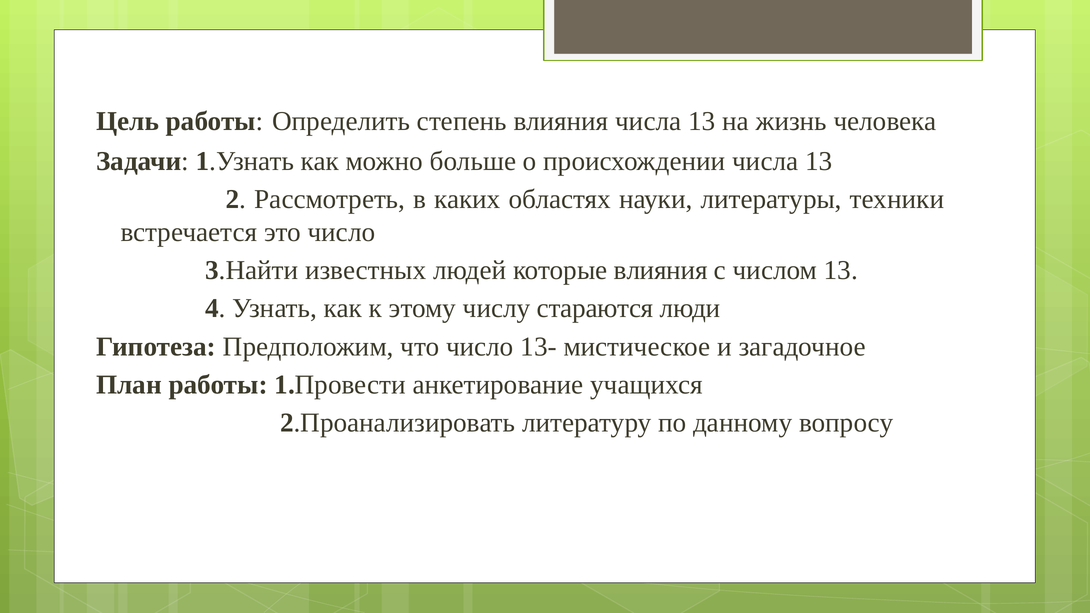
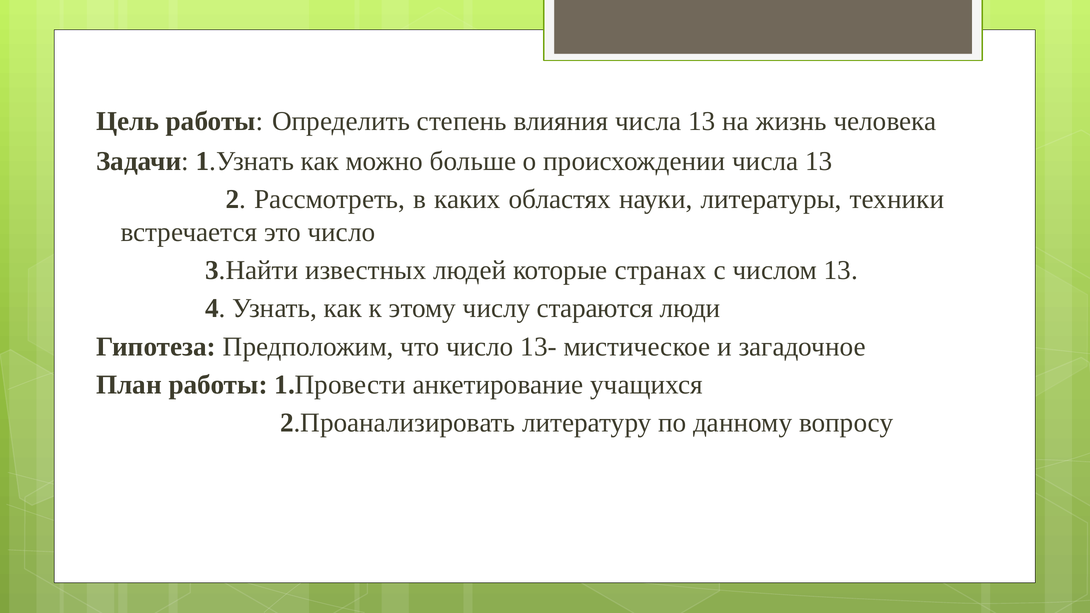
которые влияния: влияния -> странах (661, 270)
